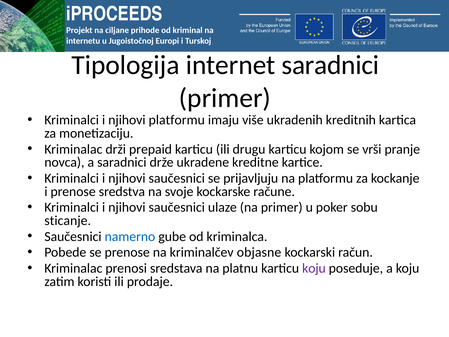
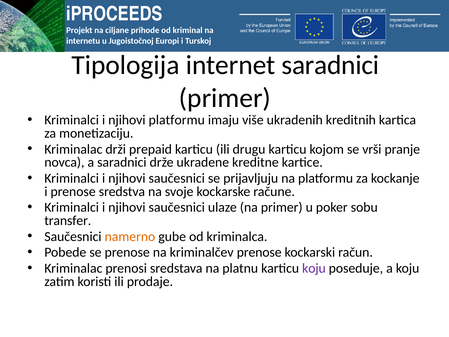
sticanje: sticanje -> transfer (68, 220)
namerno colour: blue -> orange (130, 236)
kriminalčev objasne: objasne -> prenose (259, 252)
